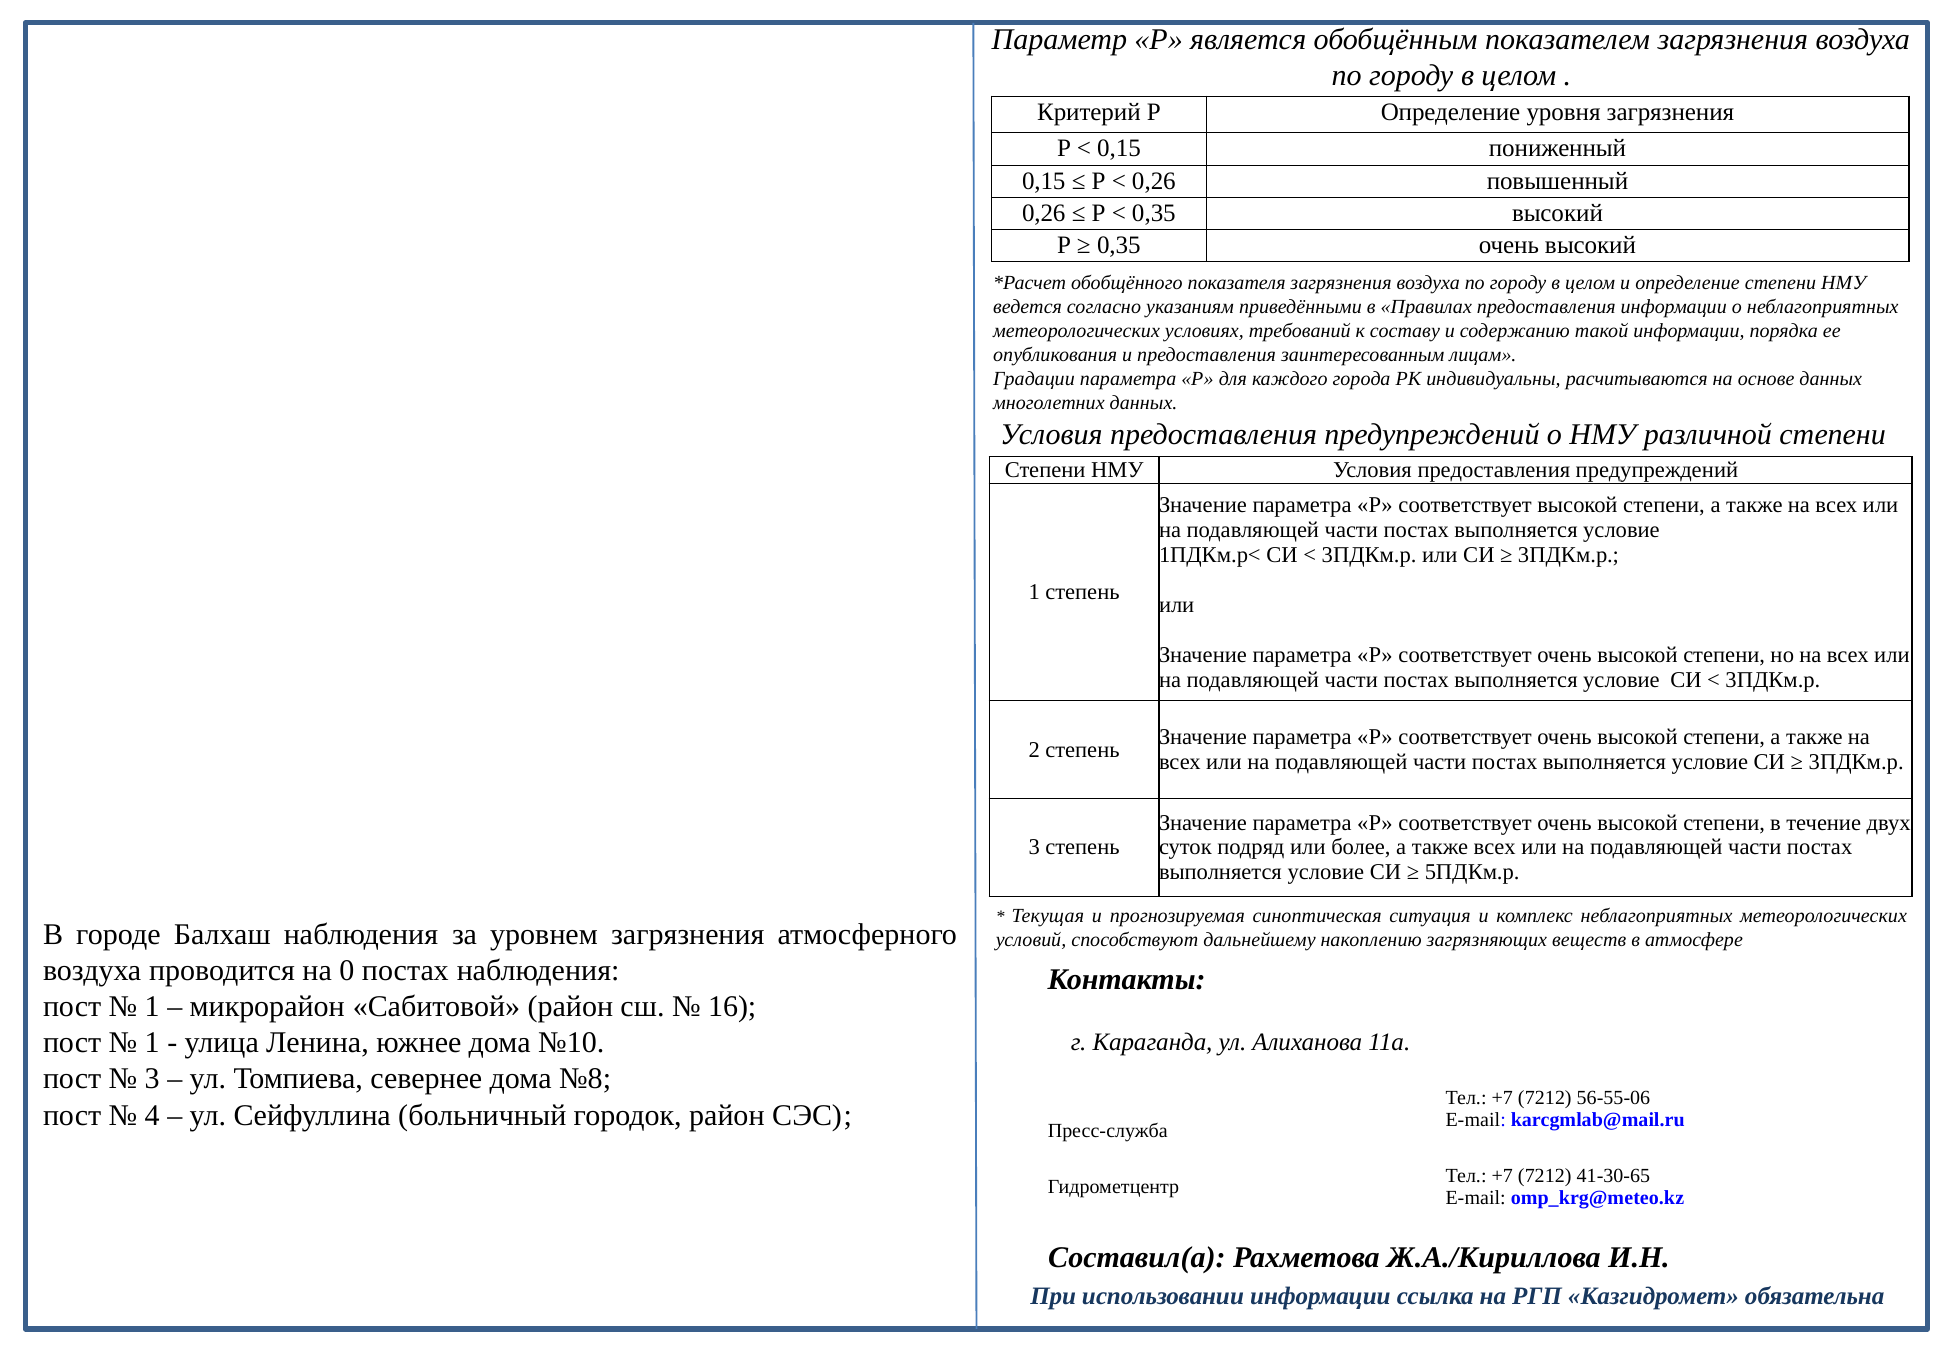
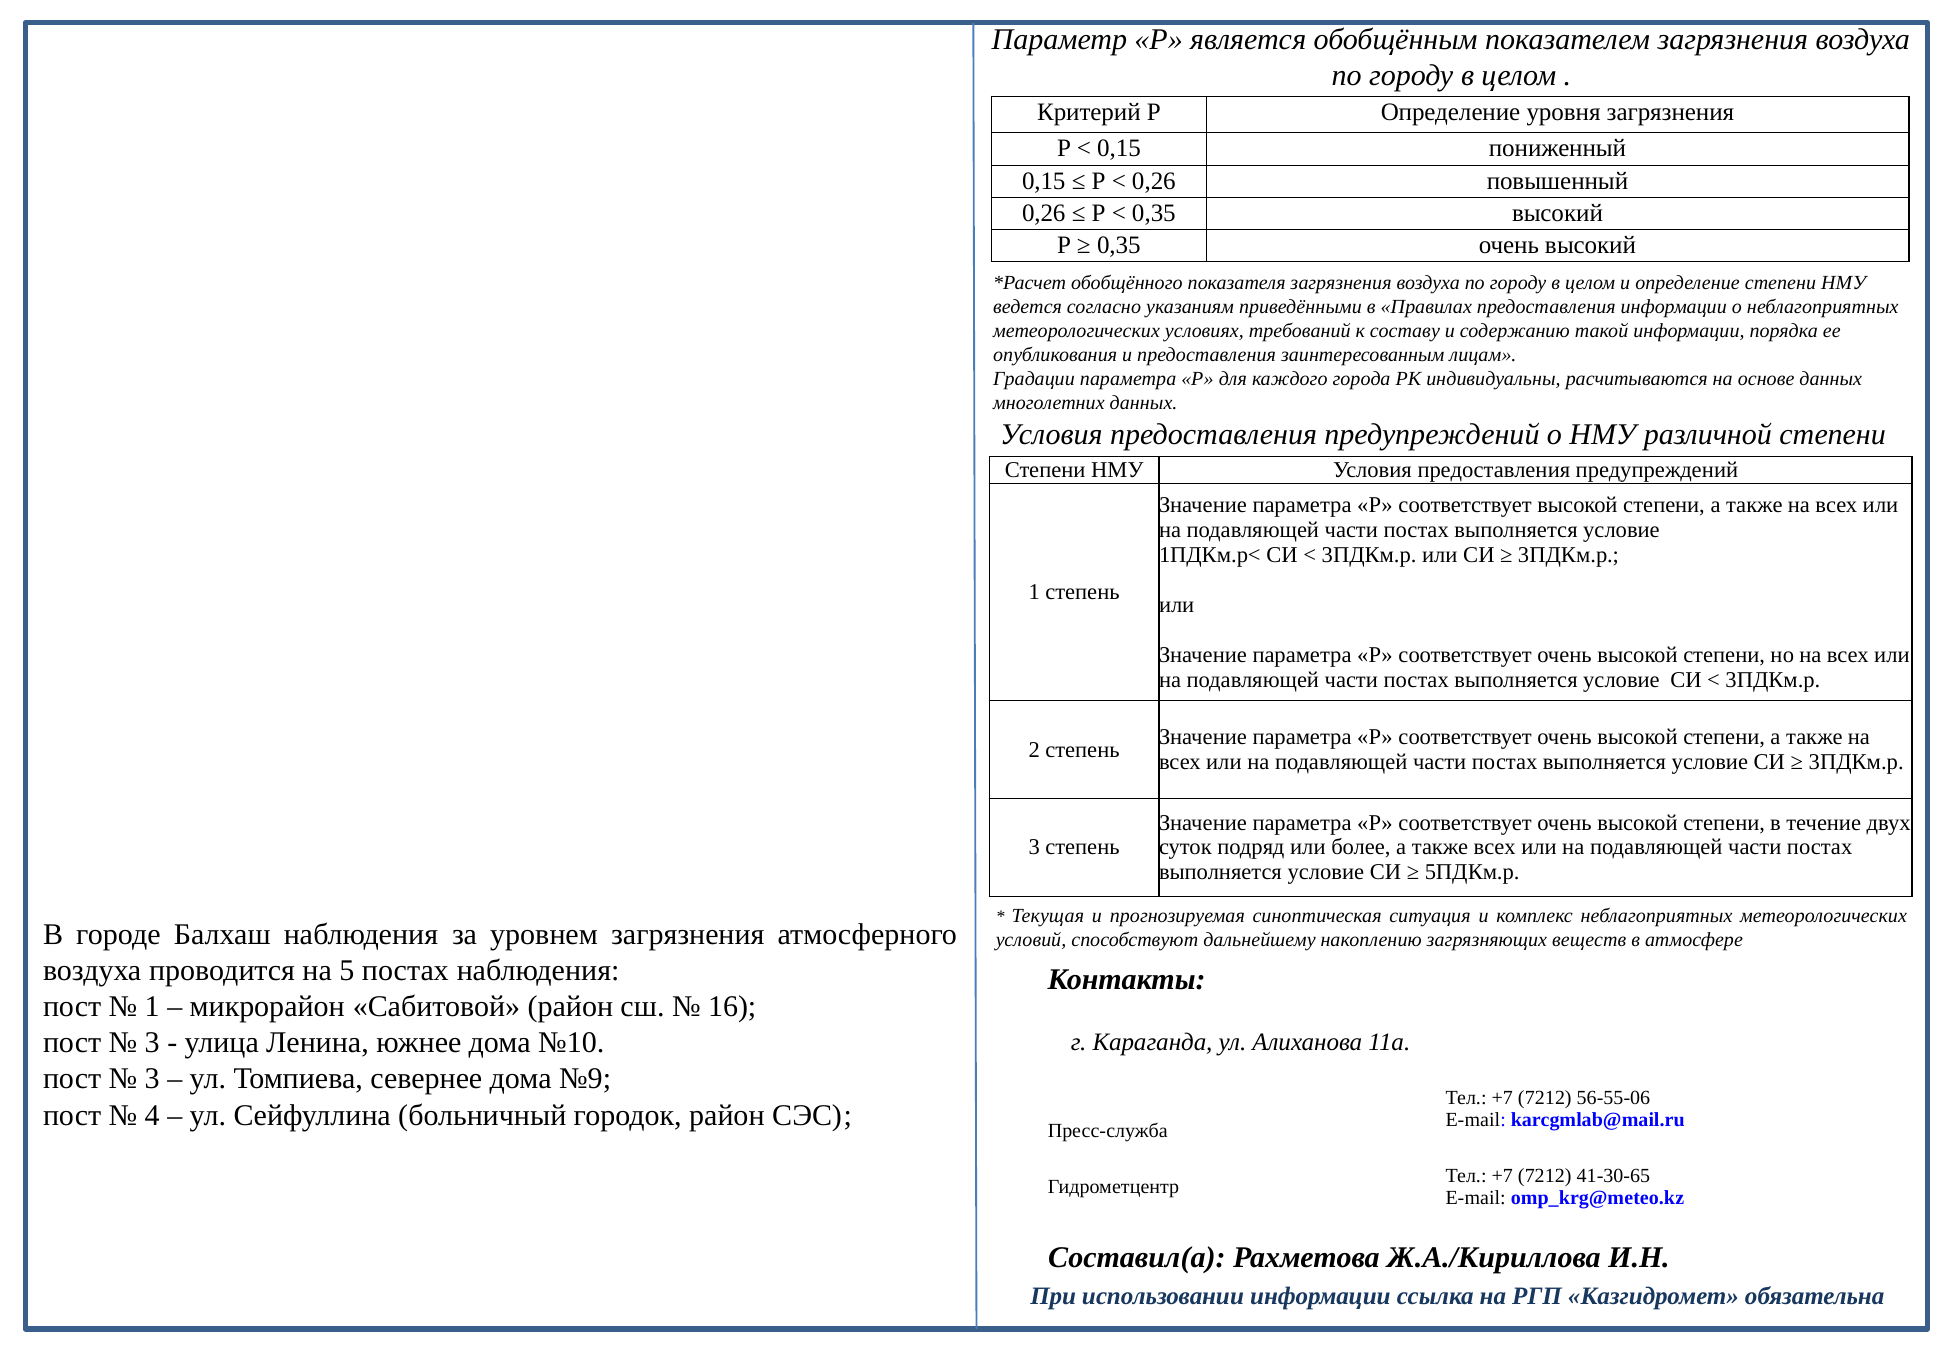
0: 0 -> 5 (347, 971)
1: 1 -> 3 (152, 1043)
№8: №8 -> №9 (585, 1079)
